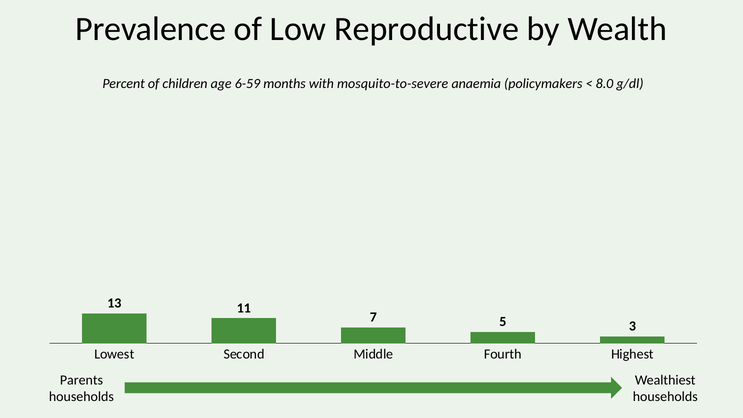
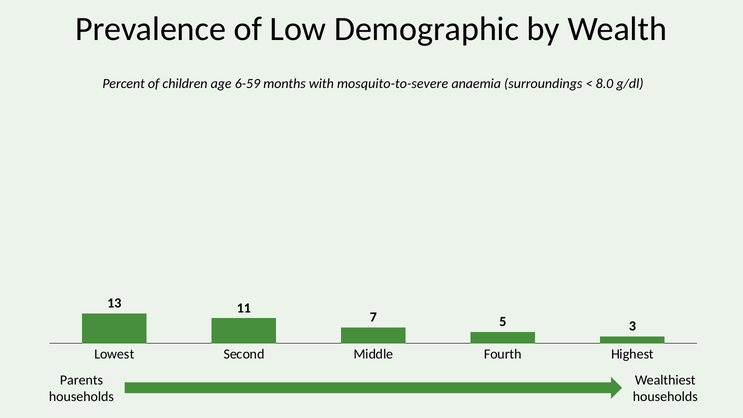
Reproductive: Reproductive -> Demographic (427, 29)
policymakers: policymakers -> surroundings (543, 84)
